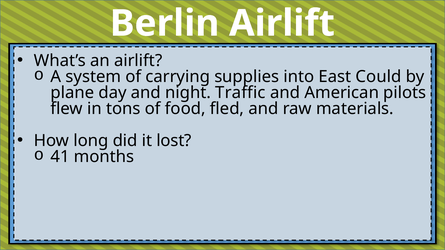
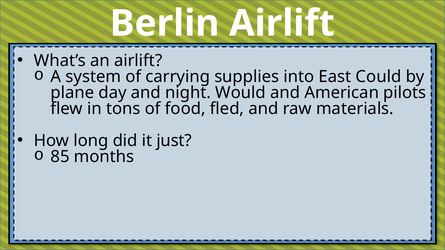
Traffic: Traffic -> Would (241, 93)
lost: lost -> just (174, 141)
41: 41 -> 85 (60, 157)
